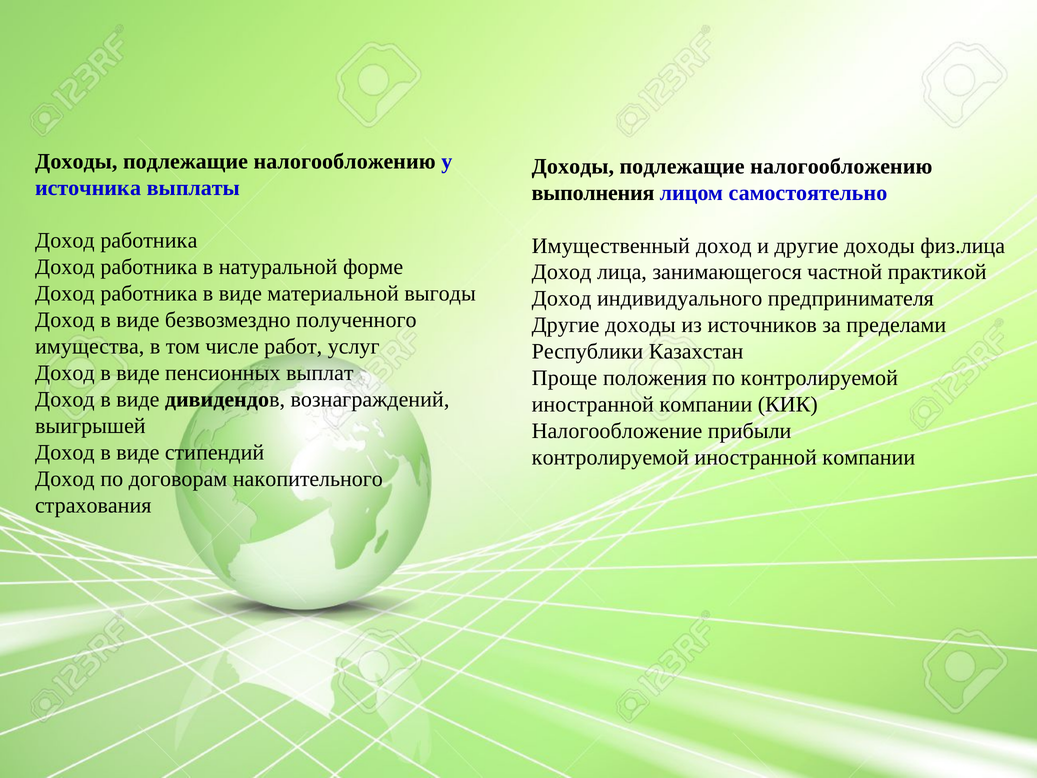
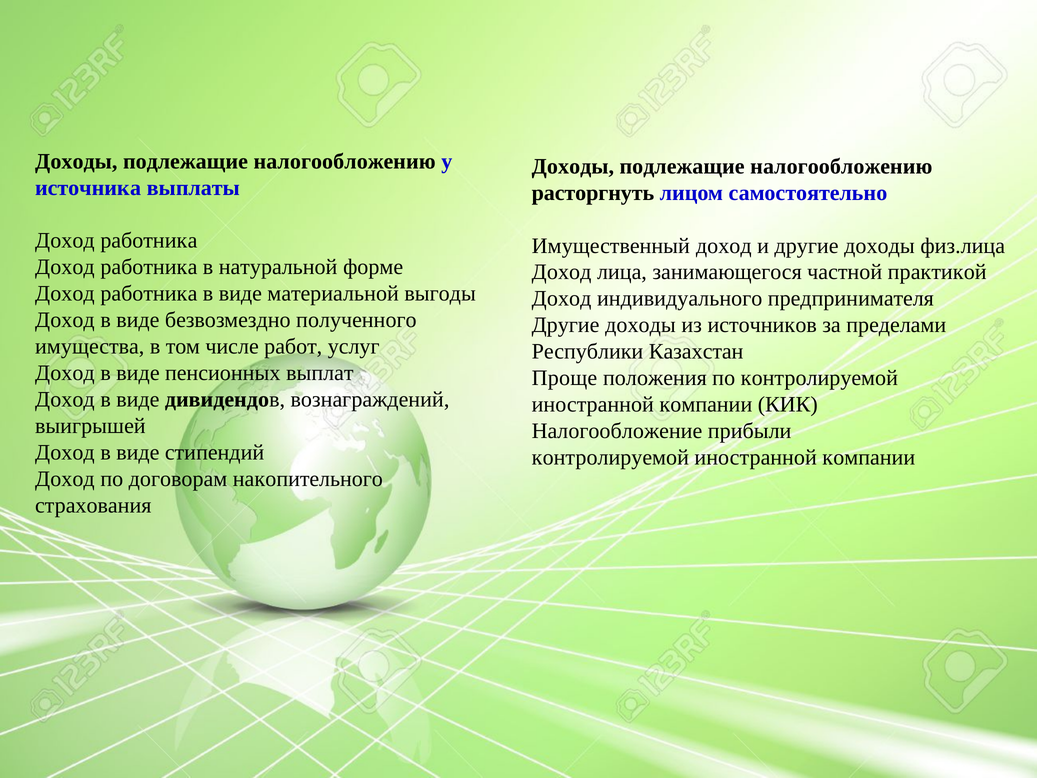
выполнения: выполнения -> расторгнуть (593, 193)
